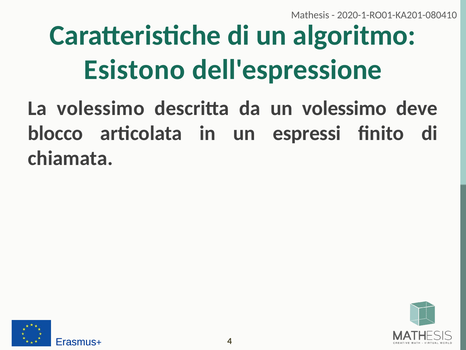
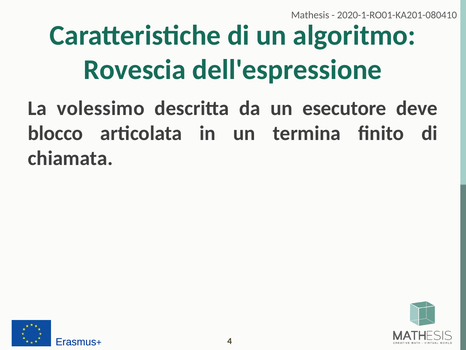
Esistono: Esistono -> Rovescia (135, 70)
un volessimo: volessimo -> esecutore (344, 108)
espressi: espressi -> termina (307, 133)
